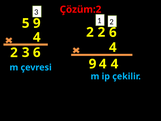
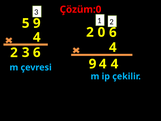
Çözüm:2: Çözüm:2 -> Çözüm:0 (81, 9)
2: 2 -> 0 (101, 32)
